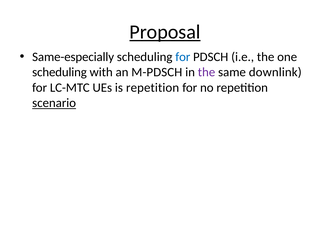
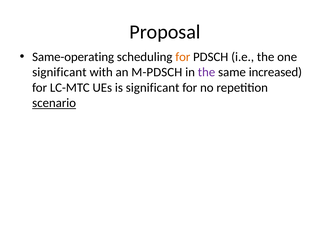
Proposal underline: present -> none (165, 32)
Same-especially: Same-especially -> Same-operating (73, 57)
for colour: blue -> orange (183, 57)
scheduling: scheduling -> significant (59, 72)
downlink: downlink -> increased (275, 72)
is repetition: repetition -> significant (153, 88)
